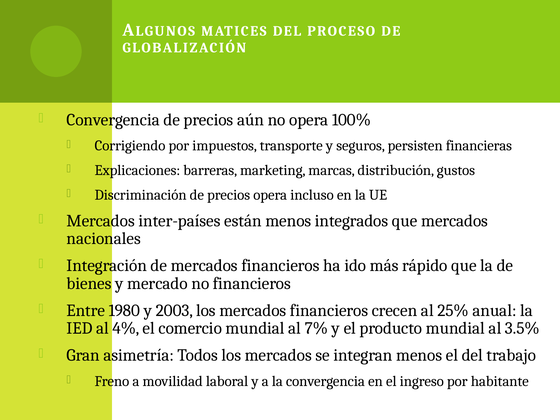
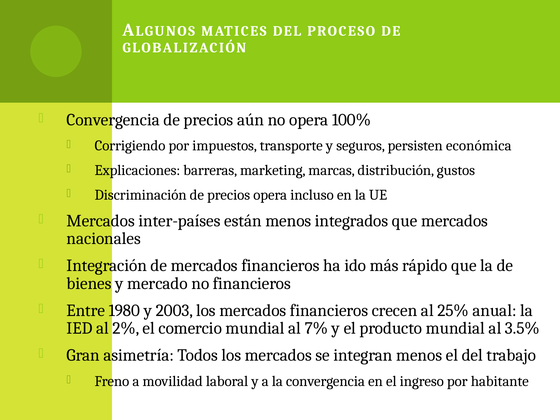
financieras: financieras -> económica (479, 146)
4%: 4% -> 2% (126, 328)
